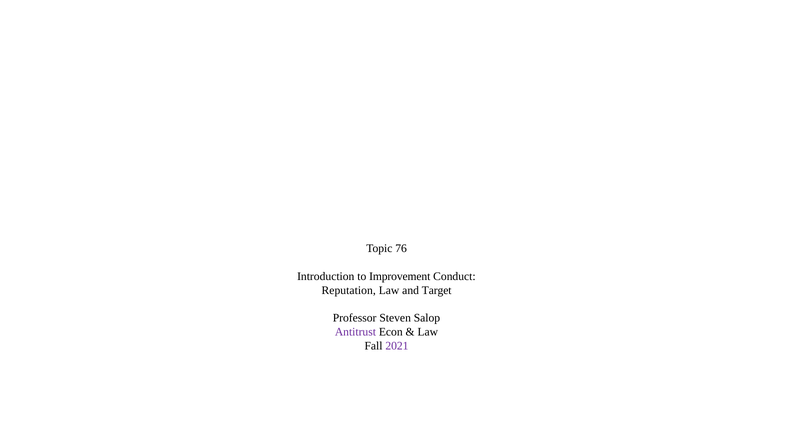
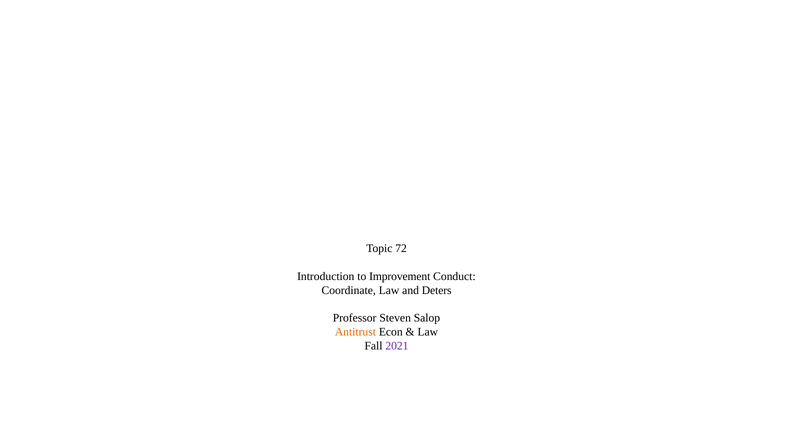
76: 76 -> 72 (401, 249)
Reputation: Reputation -> Coordinate (349, 290)
Target: Target -> Deters (437, 290)
Antitrust colour: purple -> orange (355, 332)
